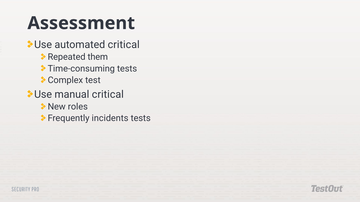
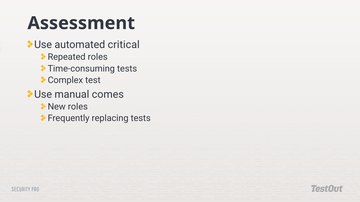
Repeated them: them -> roles (98, 57)
manual critical: critical -> comes (108, 95)
incidents: incidents -> replacing (110, 119)
